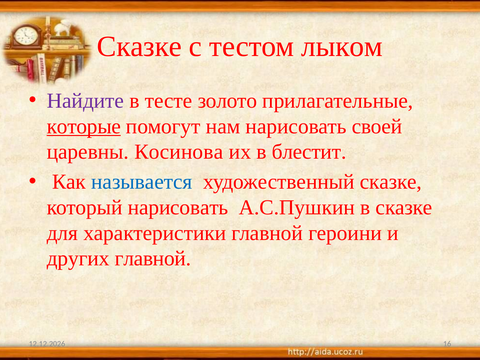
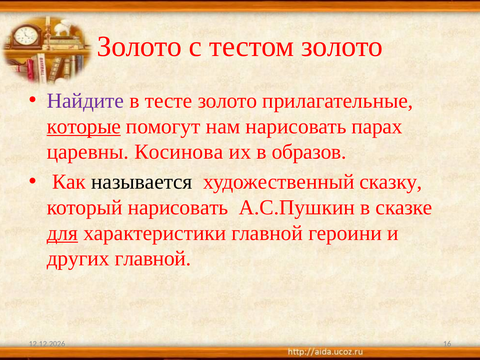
Сказке: Сказке -> Золото (139, 46)
тестом лыком: лыком -> золото (342, 46)
своей: своей -> парах (377, 126)
блестит: блестит -> образов (309, 152)
называется colour: blue -> black (142, 182)
художественный сказке: сказке -> сказку (391, 182)
для underline: none -> present (62, 233)
